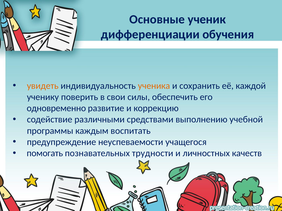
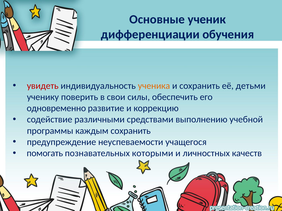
увидеть colour: orange -> red (43, 86)
каждой: каждой -> детьми (251, 86)
каждым воспитать: воспитать -> сохранить (131, 131)
трудности: трудности -> которыми (153, 154)
